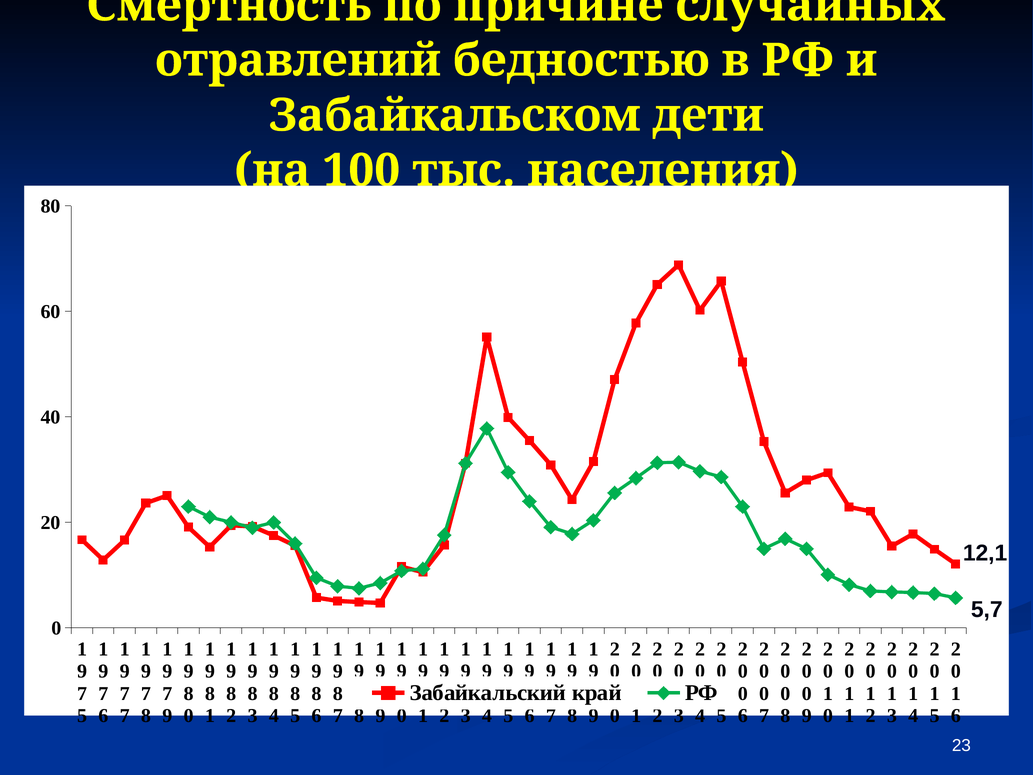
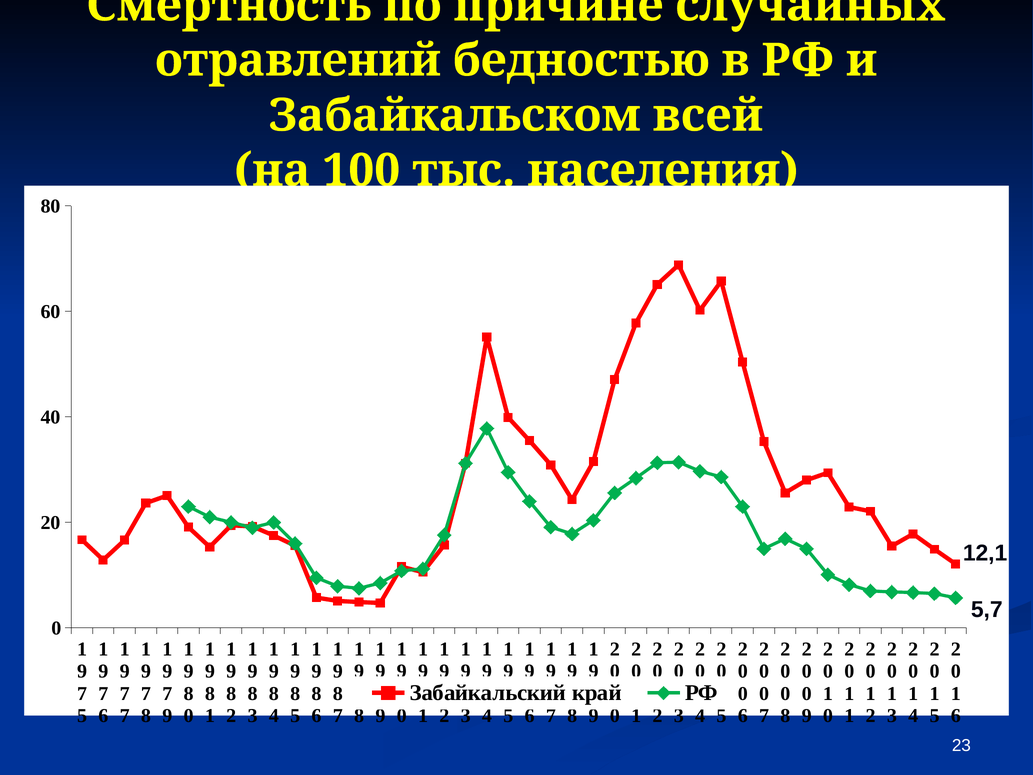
дети: дети -> всей (708, 115)
